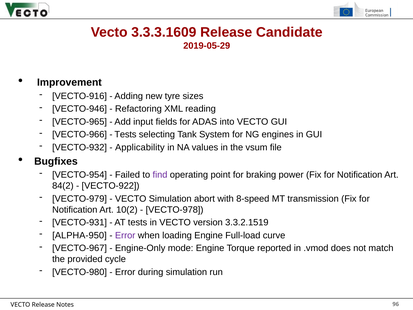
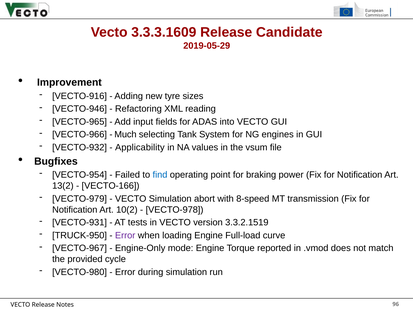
Tests: Tests -> Much (125, 134)
find colour: purple -> blue (160, 175)
84(2: 84(2 -> 13(2 (63, 186)
VECTO-922: VECTO-922 -> VECTO-166 (111, 186)
ALPHA-950: ALPHA-950 -> TRUCK-950 (80, 235)
